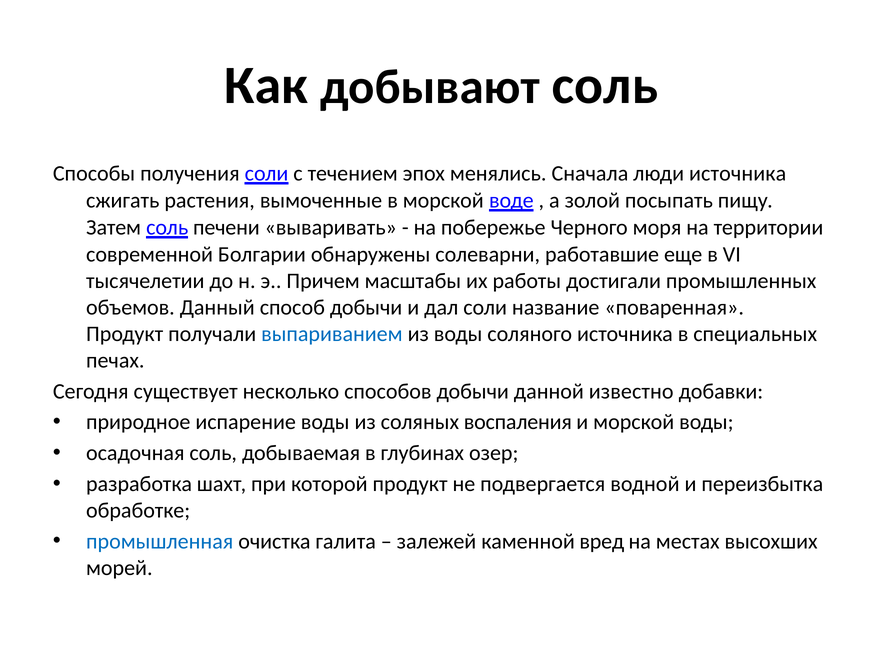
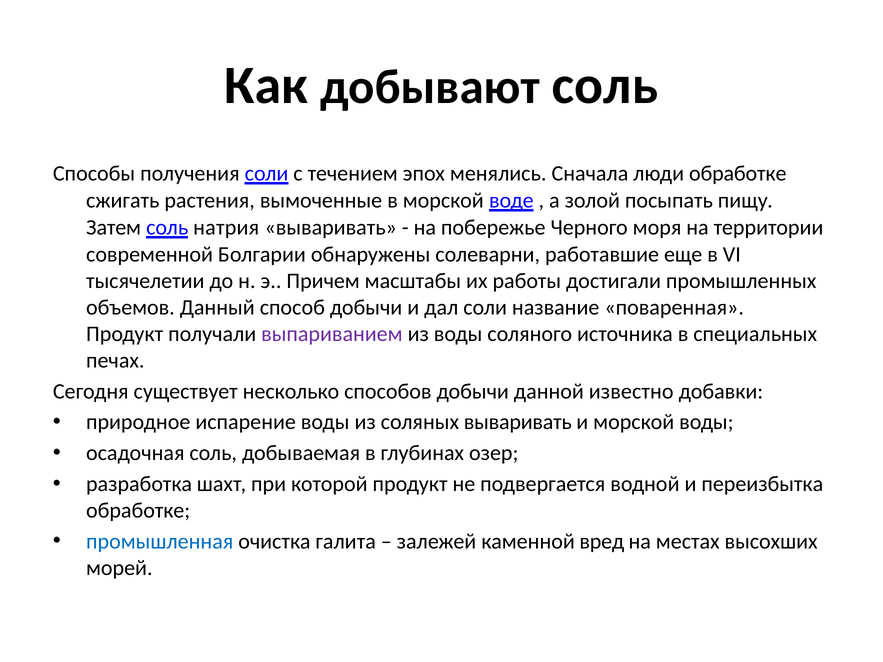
люди источника: источника -> обработке (738, 174)
печени: печени -> натрия (226, 228)
выпариванием colour: blue -> purple (332, 334)
соляных воспаления: воспаления -> вываривать (518, 422)
